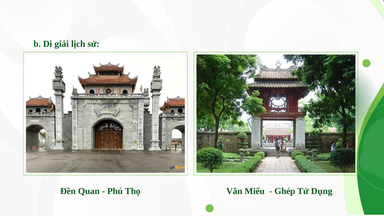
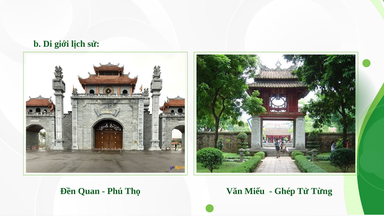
giải: giải -> giới (62, 44)
Dụng: Dụng -> Từng (322, 191)
